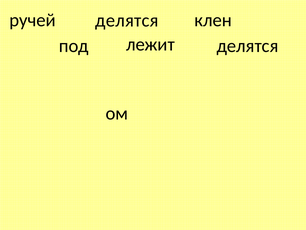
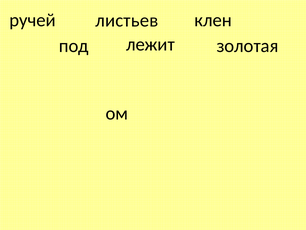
делятся: делятся -> листьев (127, 20)
лежит делятся: делятся -> золотая (248, 46)
